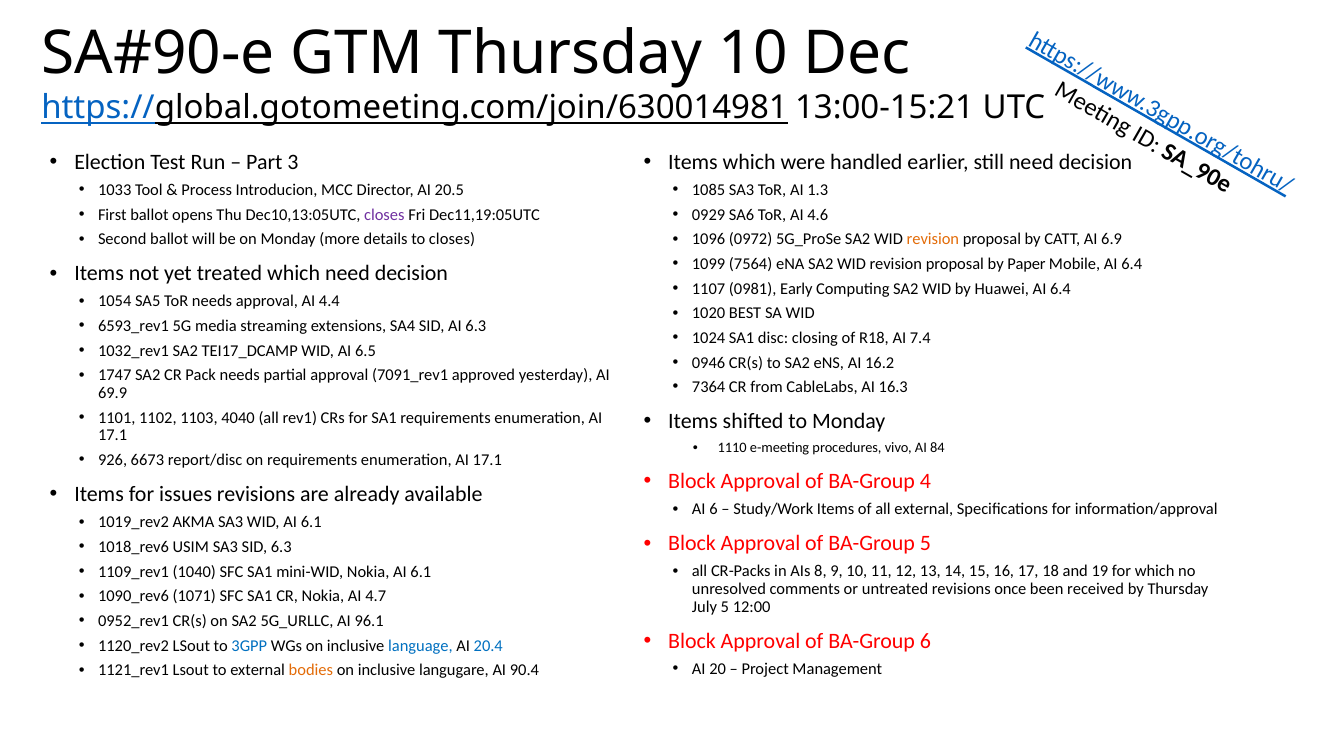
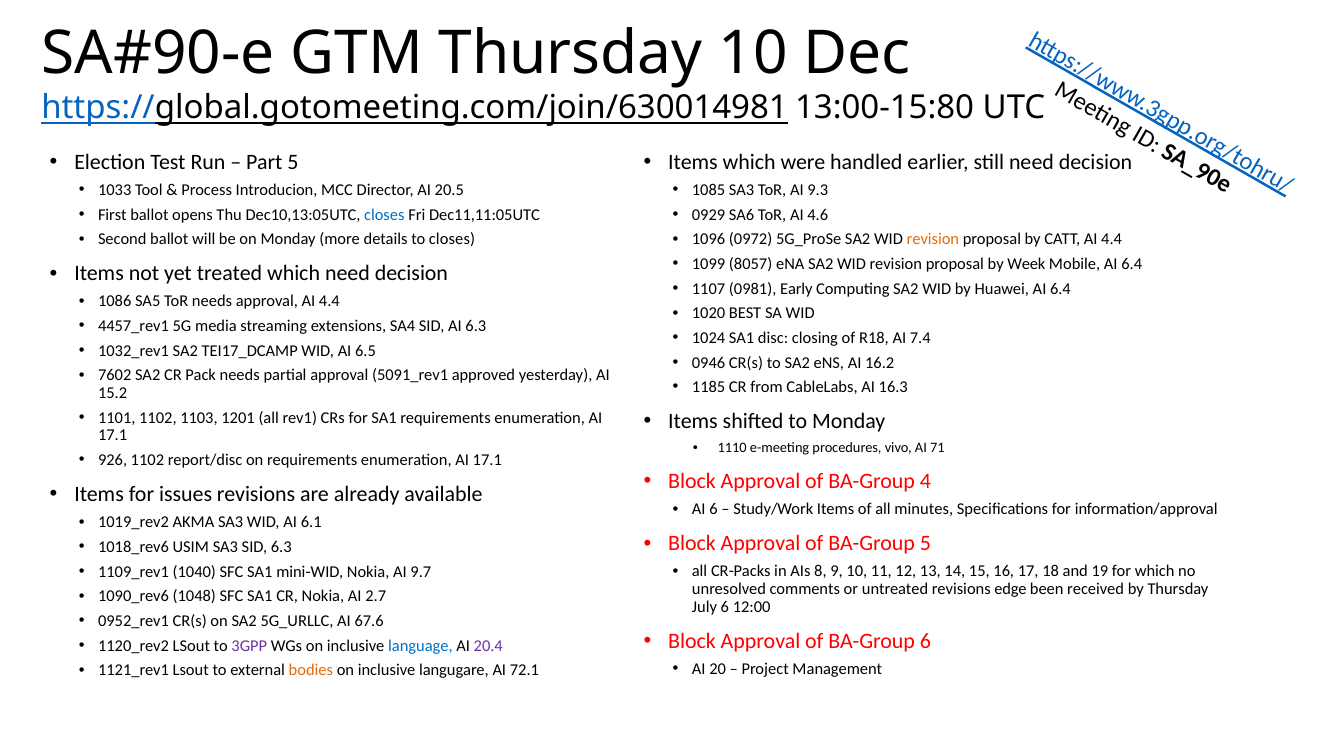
13:00-15:21: 13:00-15:21 -> 13:00-15:80 (885, 108)
Part 3: 3 -> 5 (293, 162)
1.3: 1.3 -> 9.3 (818, 190)
closes colour: purple -> blue (384, 215)
Dec11,19:05UTC: Dec11,19:05UTC -> Dec11,11:05UTC (484, 215)
CATT AI 6.9: 6.9 -> 4.4 (1112, 239)
7564: 7564 -> 8057 (751, 264)
Paper: Paper -> Week (1026, 264)
1054: 1054 -> 1086 (115, 301)
6593_rev1: 6593_rev1 -> 4457_rev1 (134, 326)
1747: 1747 -> 7602 (115, 375)
7091_rev1: 7091_rev1 -> 5091_rev1 (410, 375)
7364: 7364 -> 1185 (709, 387)
69.9: 69.9 -> 15.2 (113, 393)
4040: 4040 -> 1201 (238, 418)
84: 84 -> 71 (937, 448)
926 6673: 6673 -> 1102 (147, 460)
all external: external -> minutes (924, 509)
Nokia AI 6.1: 6.1 -> 9.7 (421, 572)
once: once -> edge (1010, 589)
1071: 1071 -> 1048 (194, 596)
4.7: 4.7 -> 2.7 (376, 596)
July 5: 5 -> 6 (725, 607)
96.1: 96.1 -> 67.6 (369, 621)
3GPP colour: blue -> purple (249, 646)
20.4 colour: blue -> purple (488, 646)
90.4: 90.4 -> 72.1 (524, 670)
